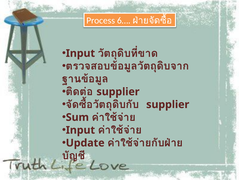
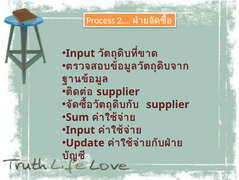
6…: 6… -> 2… (124, 20)
